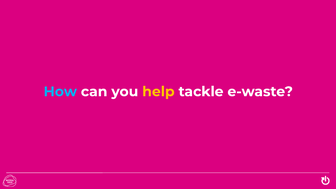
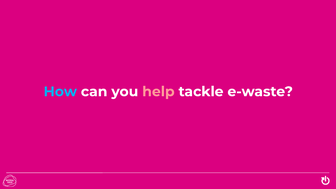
help colour: yellow -> pink (158, 92)
